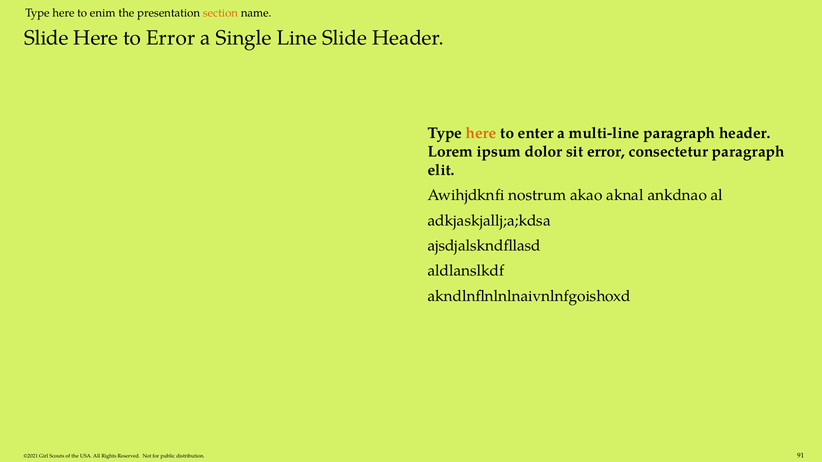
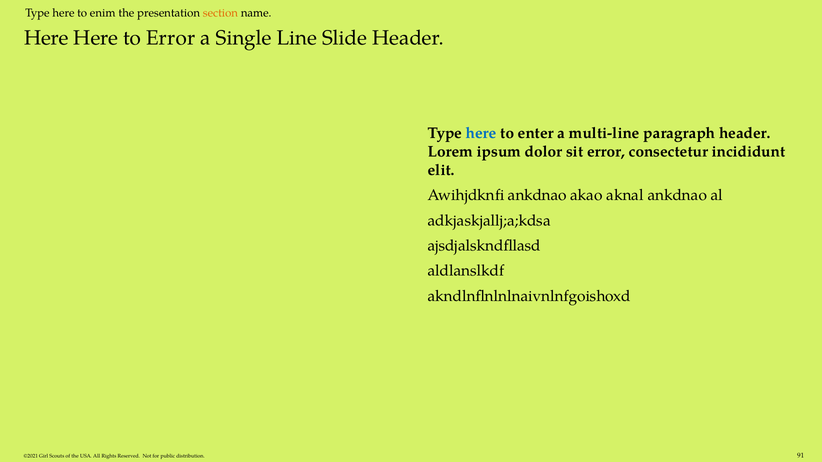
Slide: Slide -> Here (46, 38)
here colour: orange -> blue (481, 134)
consectetur paragraph: paragraph -> incididunt (748, 152)
Awihjdknfi nostrum: nostrum -> ankdnao (537, 195)
